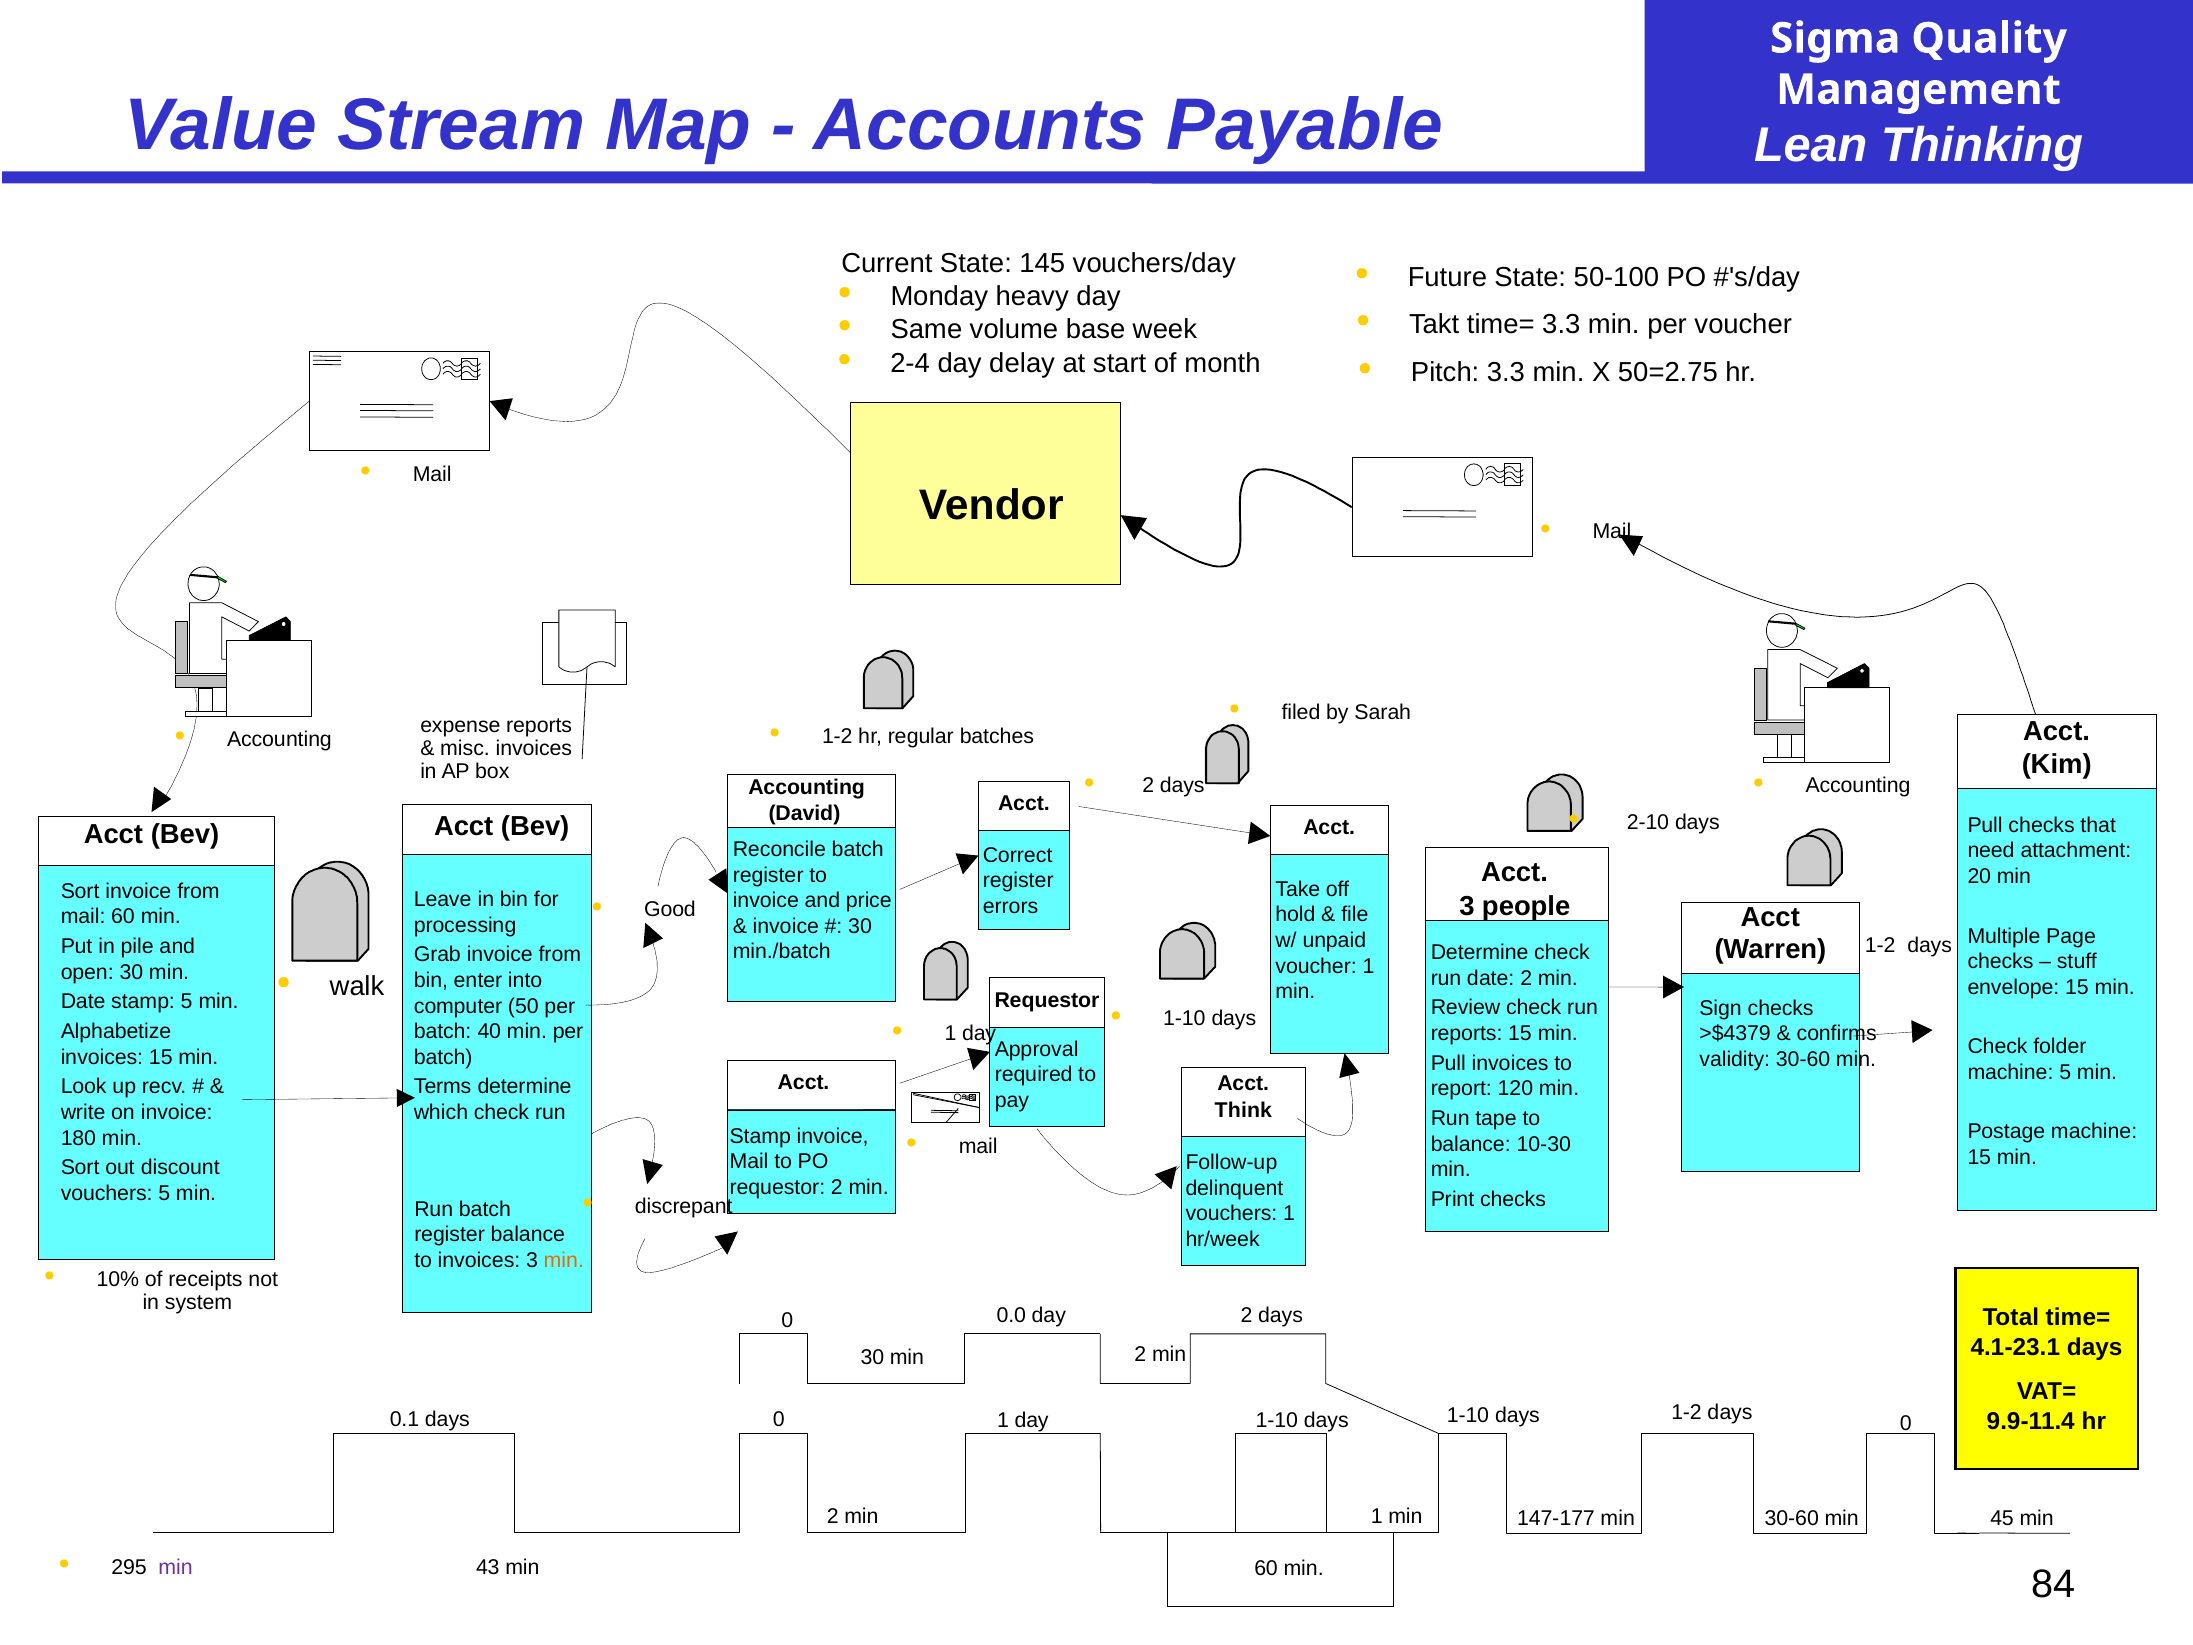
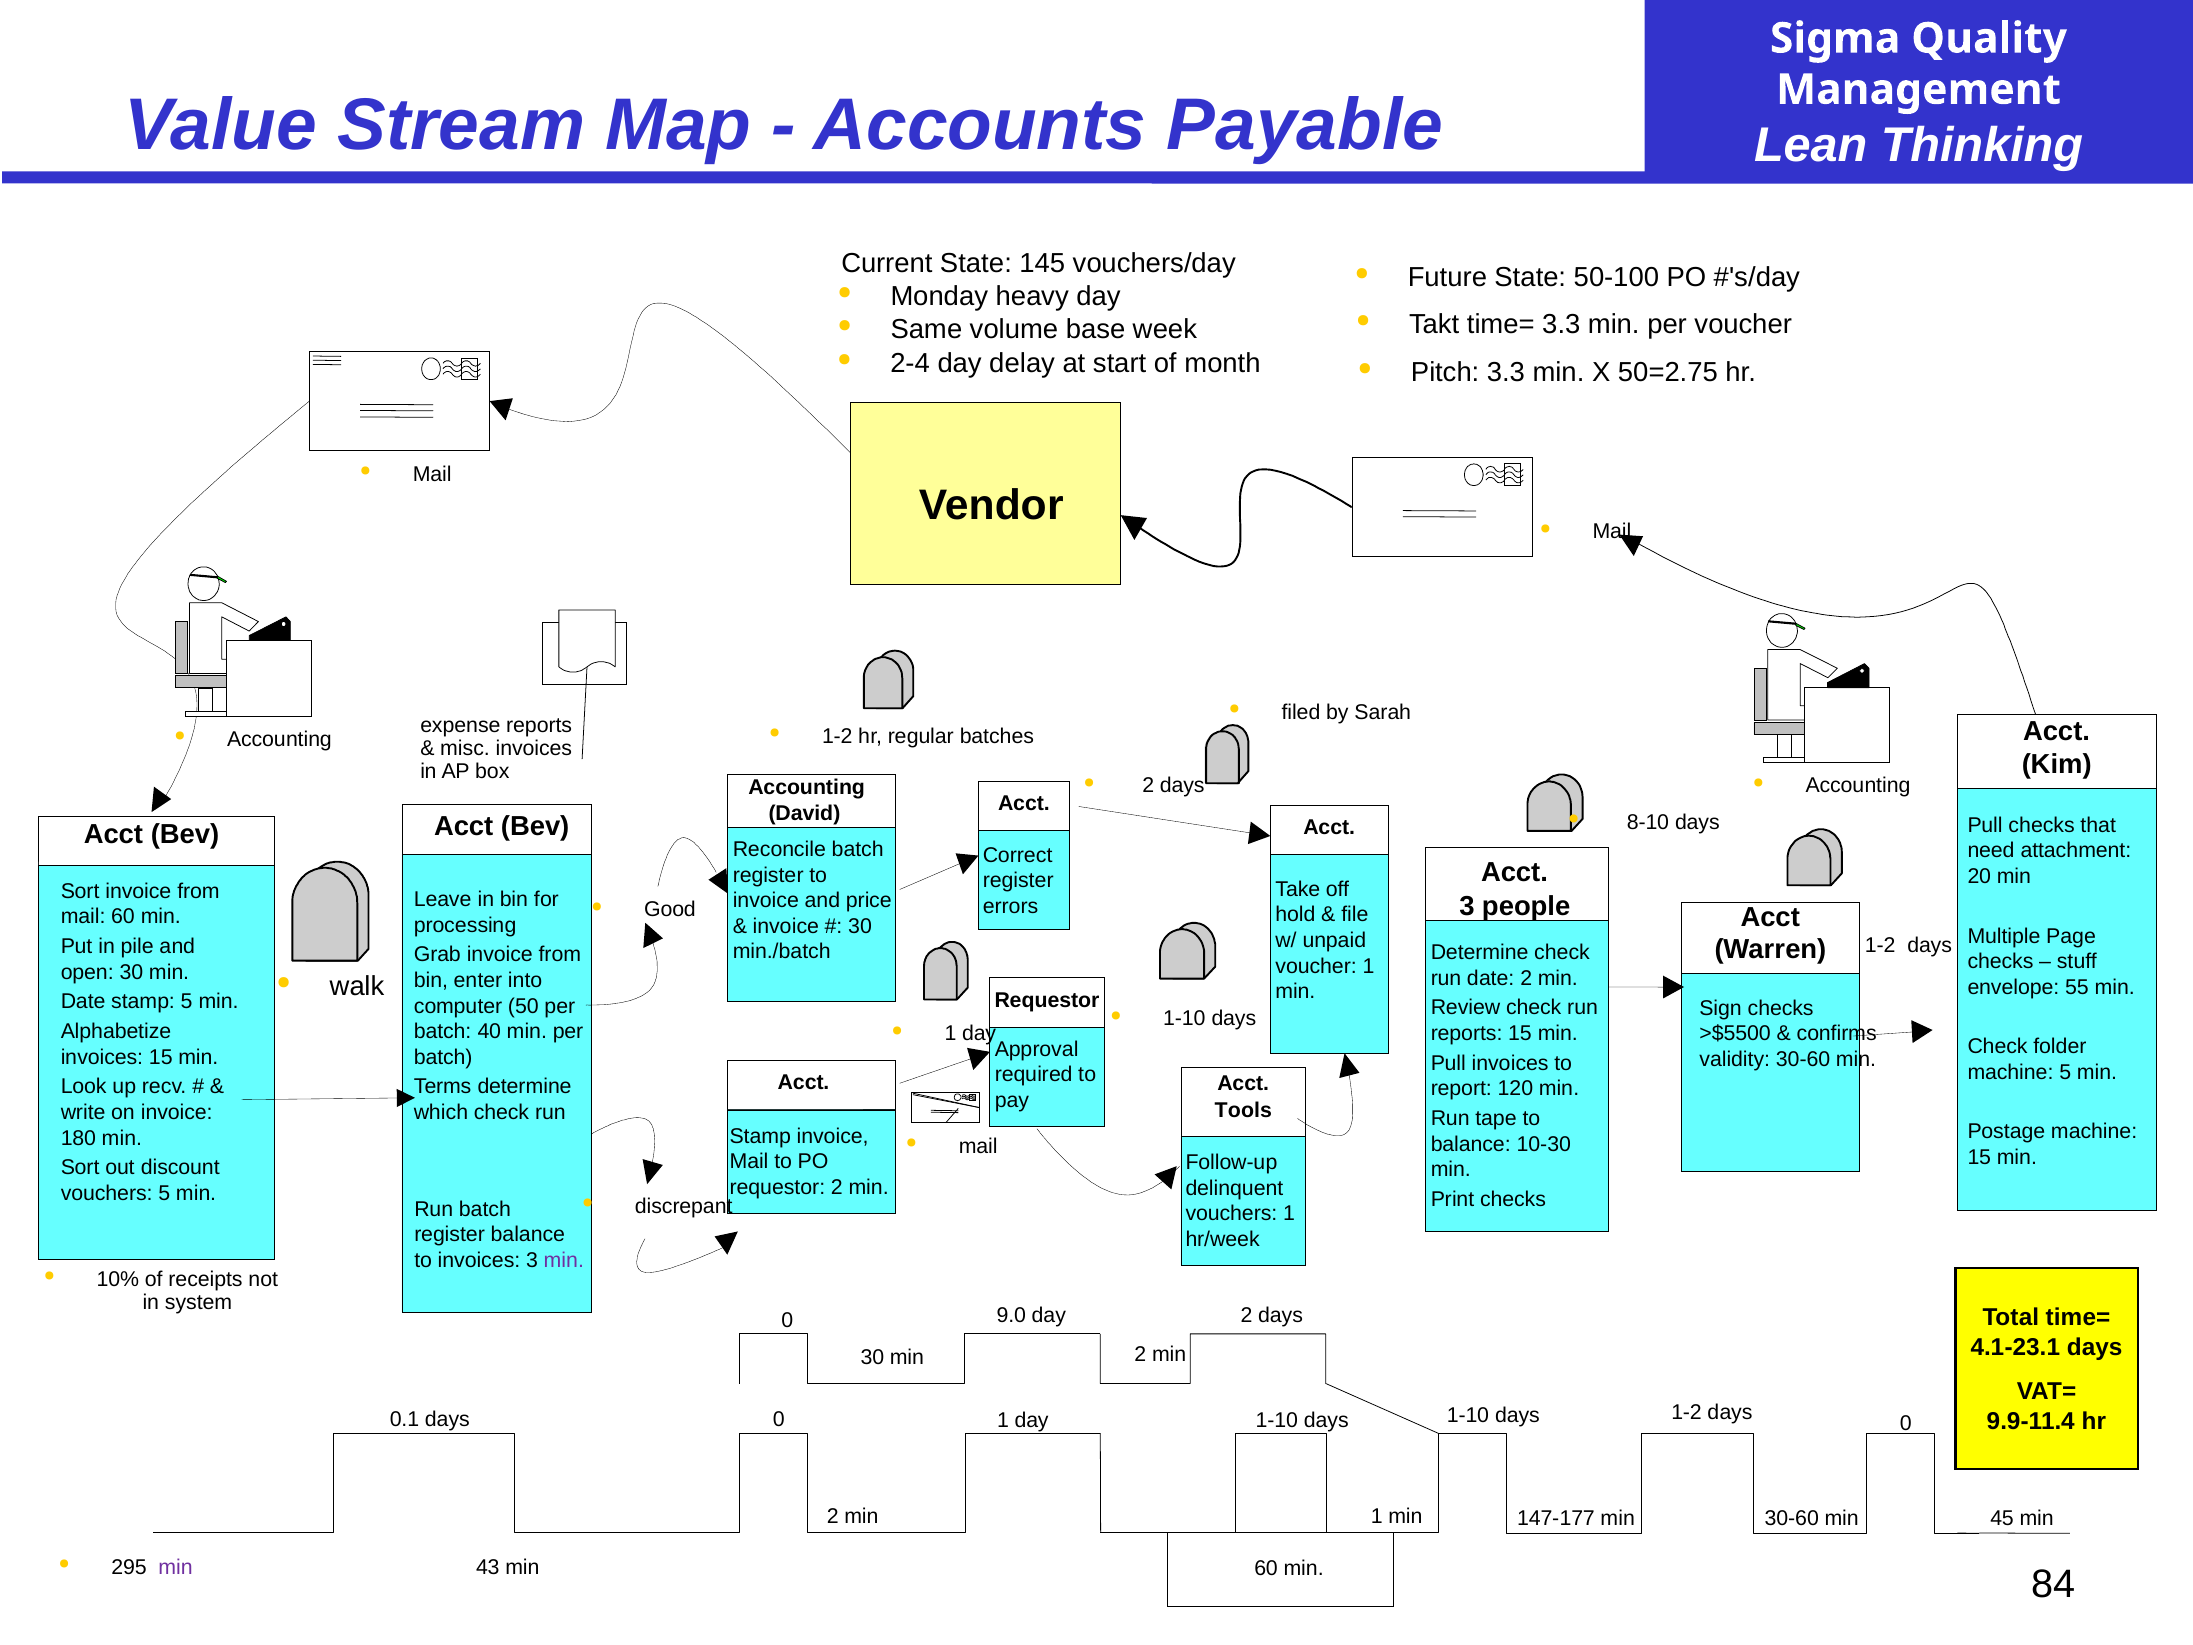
2-10: 2-10 -> 8-10 (1648, 822)
envelope 15: 15 -> 55 (2077, 987)
>$4379: >$4379 -> >$5500 (1735, 1033)
Think: Think -> Tools (1243, 1110)
min colour: orange -> purple (564, 1260)
0.0: 0.0 -> 9.0 (1011, 1316)
